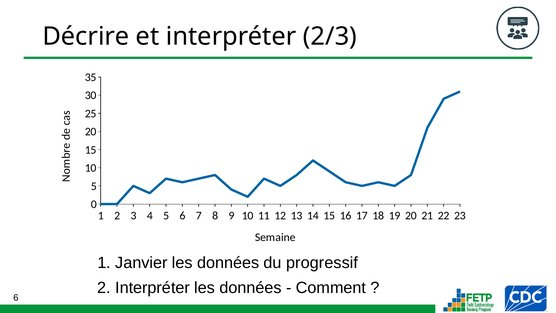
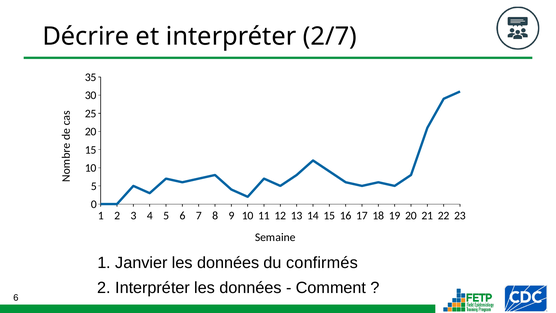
2/3: 2/3 -> 2/7 (330, 37)
progressif: progressif -> confirmés (322, 263)
